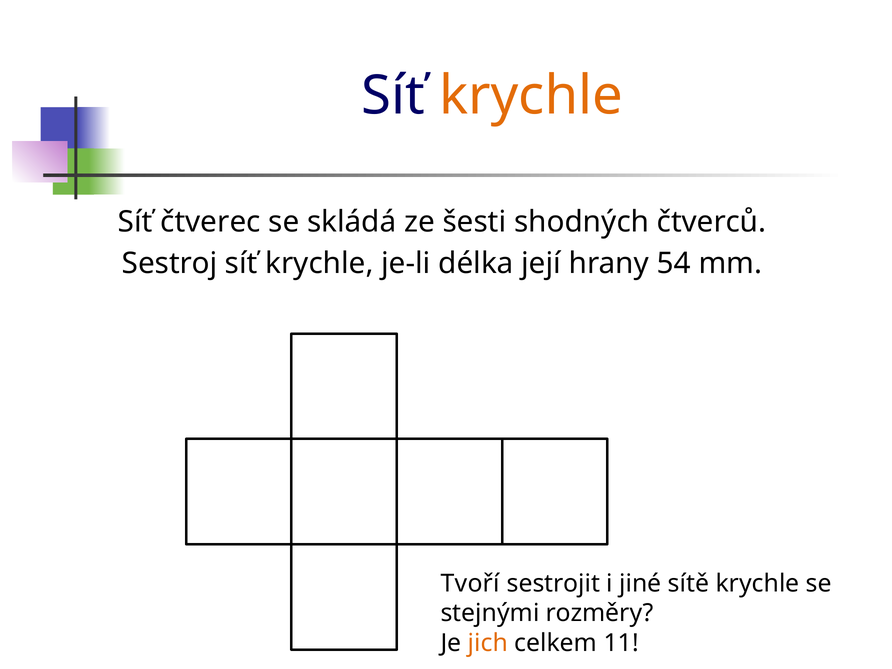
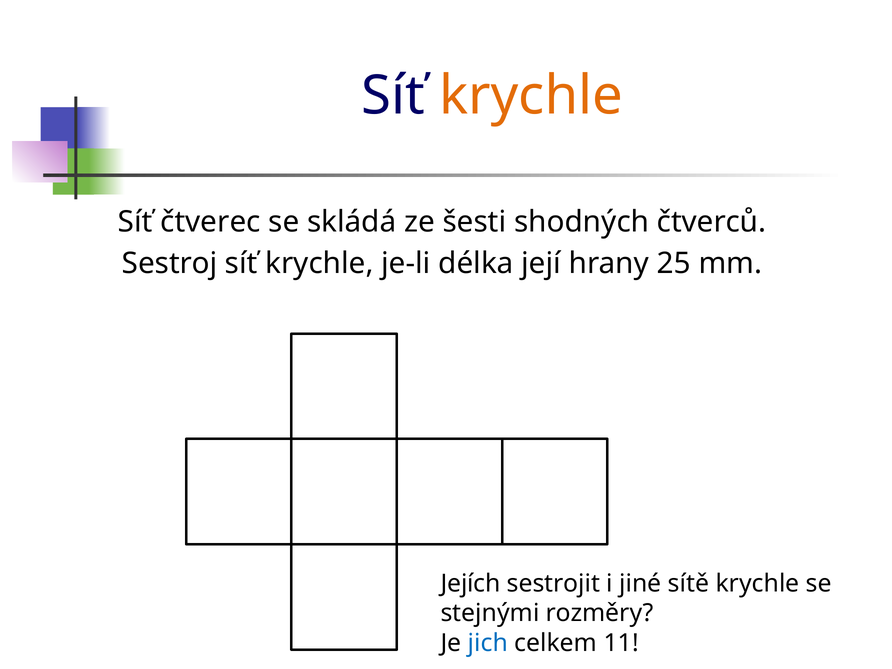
54: 54 -> 25 (674, 264)
Tvoří: Tvoří -> Jejích (471, 583)
jich colour: orange -> blue (488, 643)
